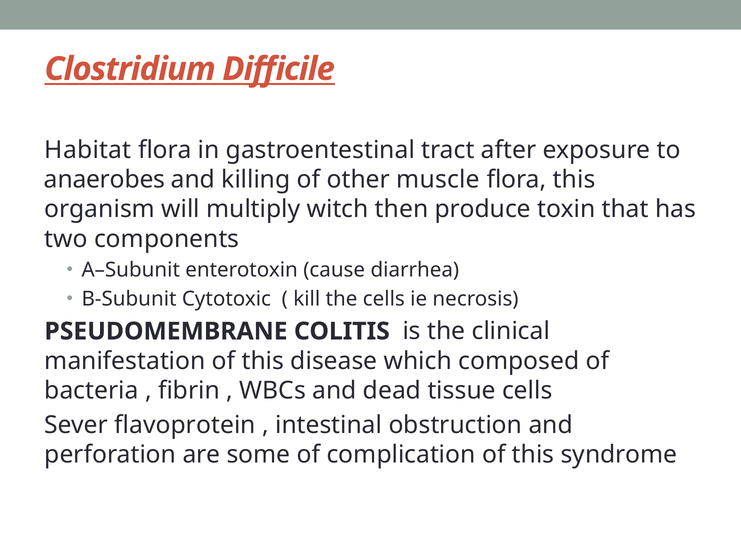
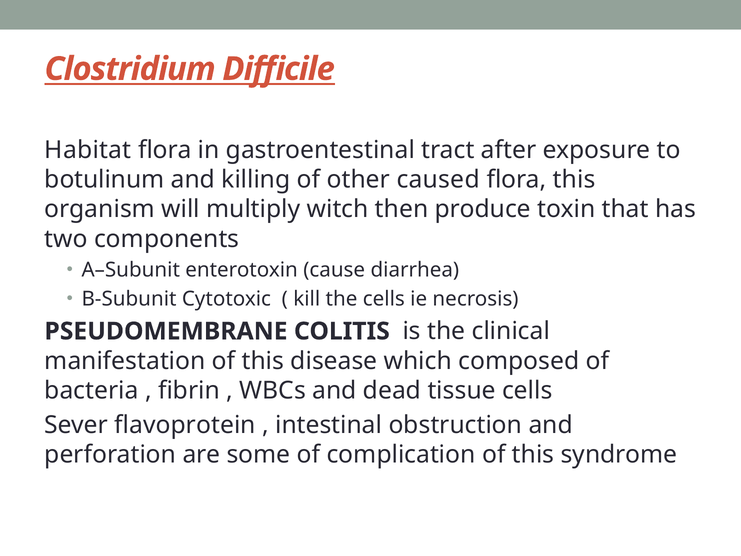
anaerobes: anaerobes -> botulinum (104, 180)
muscle: muscle -> caused (438, 180)
